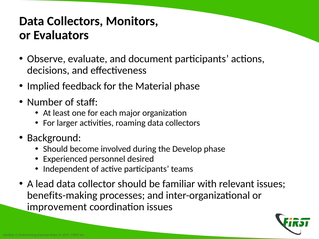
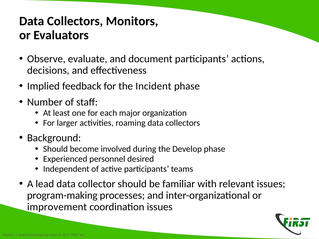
Material: Material -> Incident (153, 86)
benefits-making: benefits-making -> program-making (62, 196)
